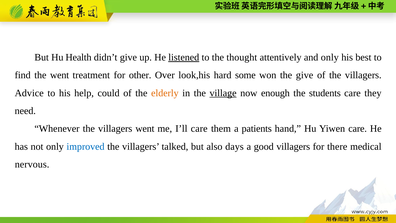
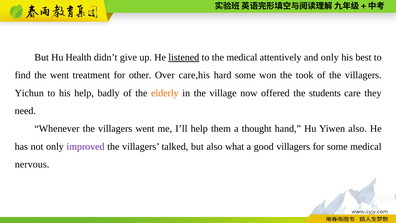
the thought: thought -> medical (242, 57)
look,his: look,his -> care,his (194, 75)
the give: give -> took (305, 75)
Advice: Advice -> Yichun (29, 93)
could: could -> badly (109, 93)
village underline: present -> none (223, 93)
enough: enough -> offered (275, 93)
I’ll care: care -> help (199, 129)
patients: patients -> thought (257, 129)
Yiwen care: care -> also (358, 129)
improved colour: blue -> purple (86, 146)
days: days -> what (235, 146)
for there: there -> some (337, 146)
